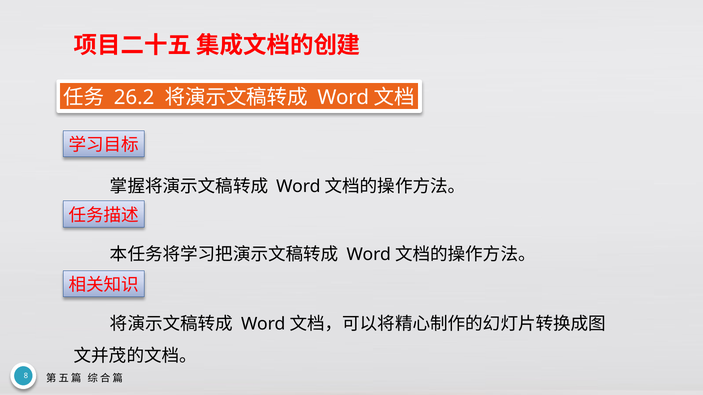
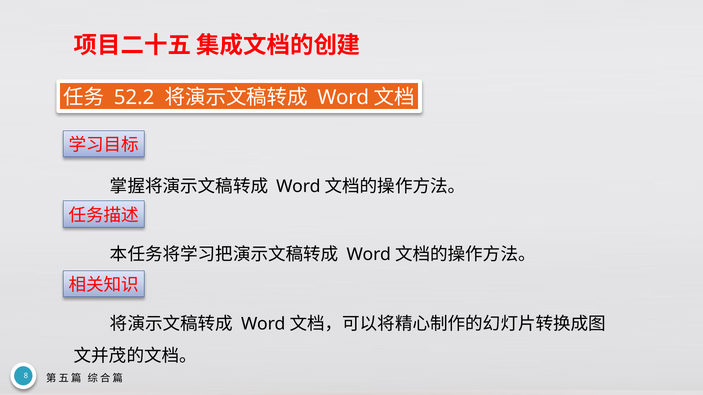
26.2: 26.2 -> 52.2 (134, 98)
